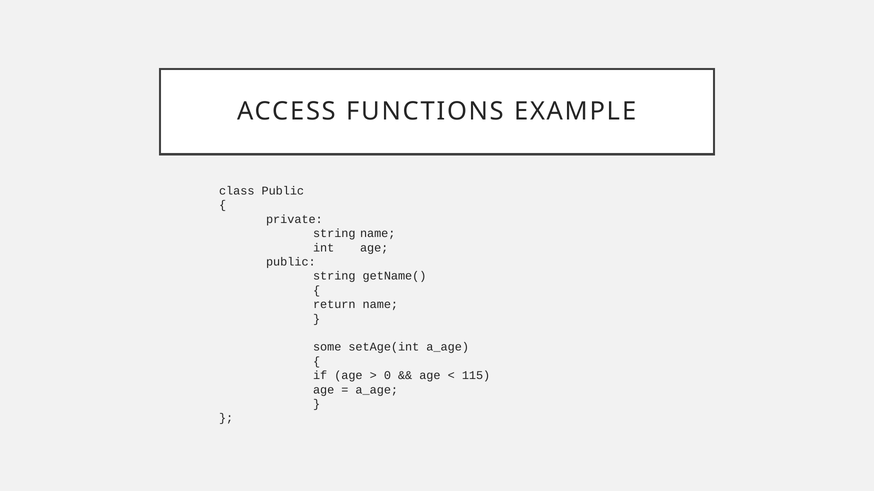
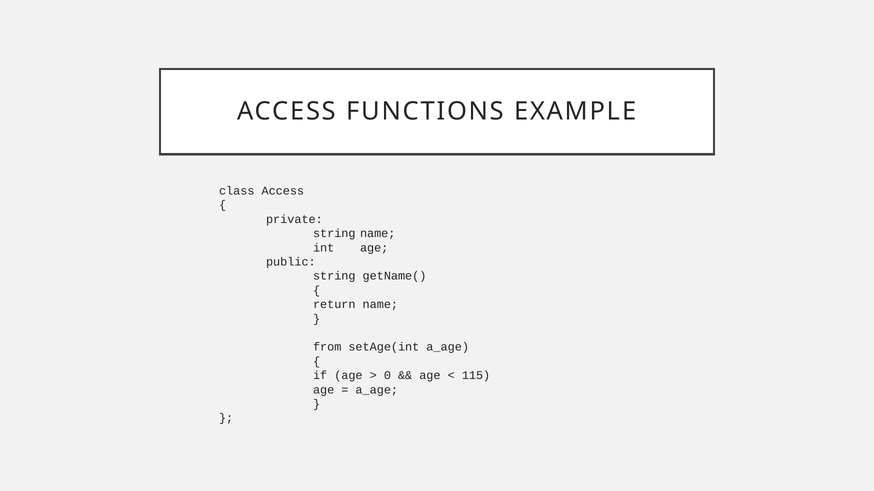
class Public: Public -> Access (283, 191)
some: some -> from (327, 347)
